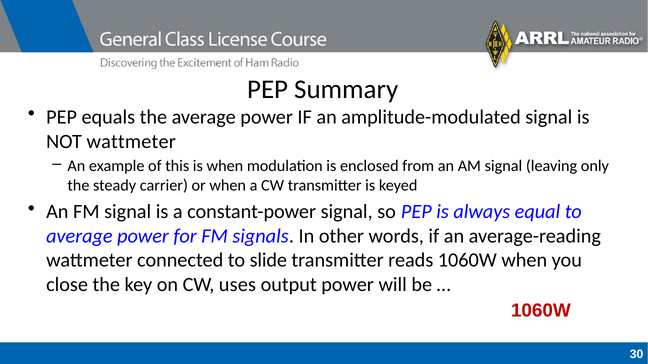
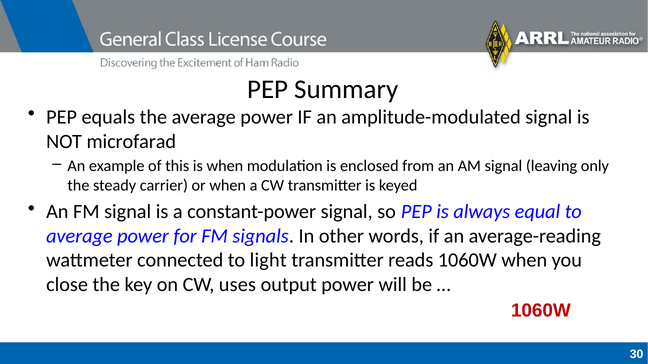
NOT wattmeter: wattmeter -> microfarad (131, 142)
slide: slide -> light (268, 261)
